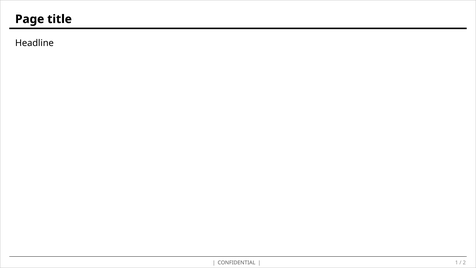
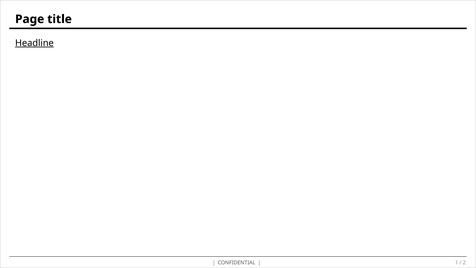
Headline underline: none -> present (34, 43)
